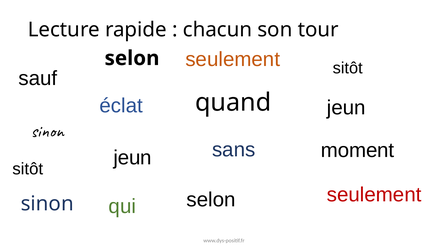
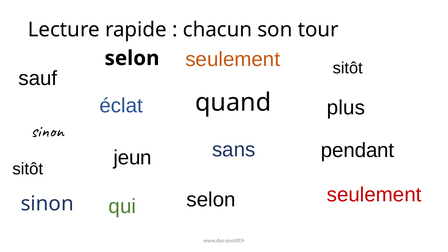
jeun: jeun -> plus (346, 108)
moment: moment -> pendant (358, 150)
